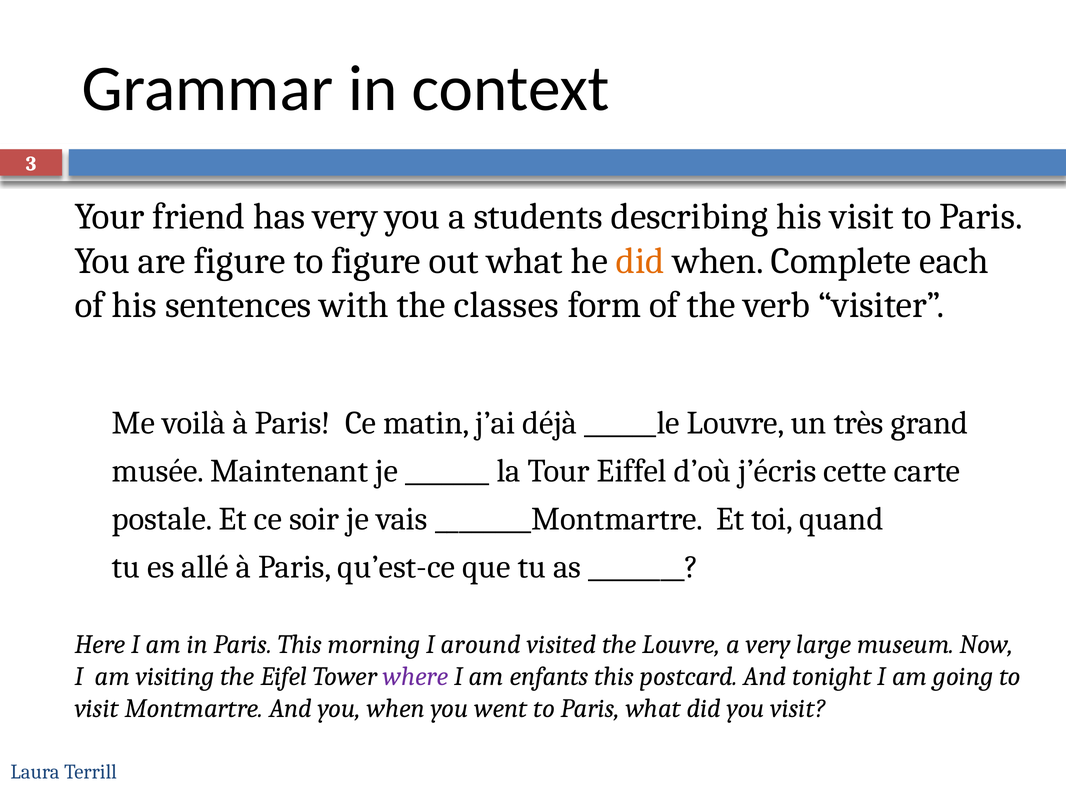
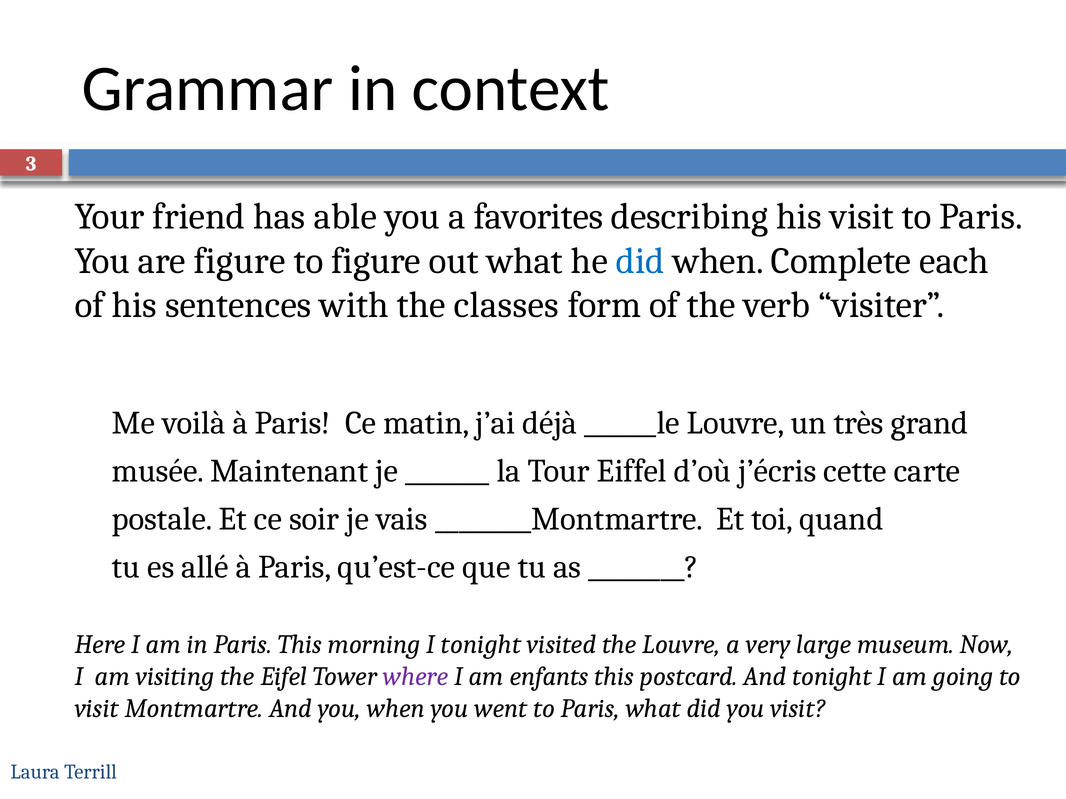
has very: very -> able (345, 217)
students: students -> favorites (538, 217)
did colour: orange -> blue (640, 261)
I around: around -> tonight (481, 645)
